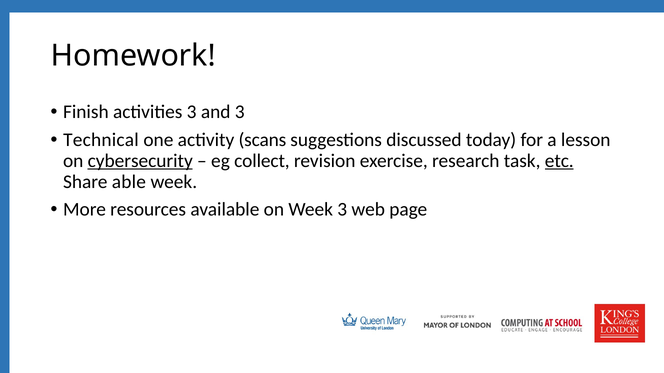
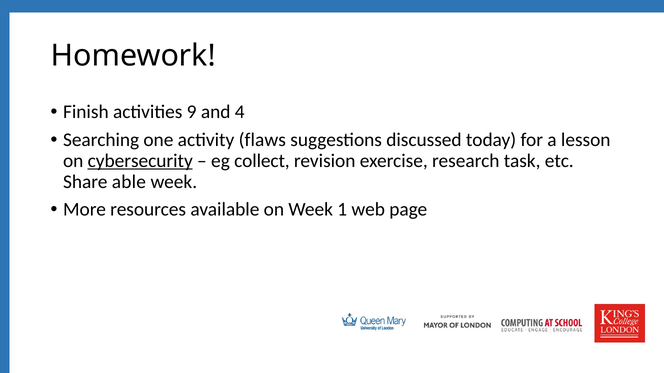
activities 3: 3 -> 9 (192, 112)
and 3: 3 -> 4 (240, 112)
Technical: Technical -> Searching (101, 140)
scans: scans -> flaws (262, 140)
etc underline: present -> none (559, 161)
Week 3: 3 -> 1 (342, 210)
